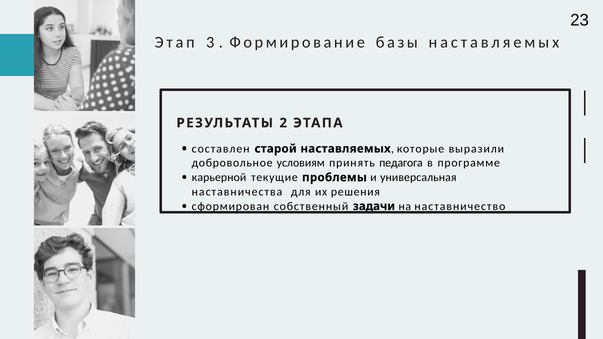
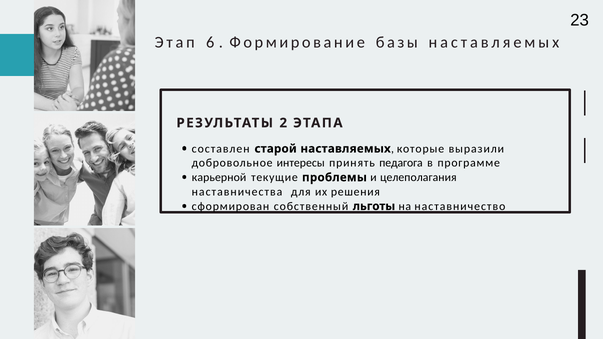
3: 3 -> 6 (210, 43)
условиям: условиям -> интересы (301, 163)
универсальная: универсальная -> целеполагания (418, 178)
задачи: задачи -> льготы (374, 206)
